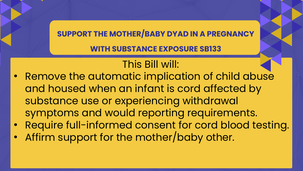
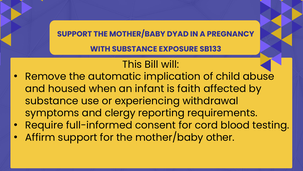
is cord: cord -> faith (189, 88)
would: would -> clergy (120, 113)
